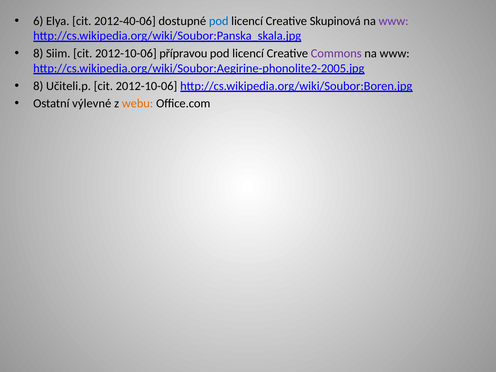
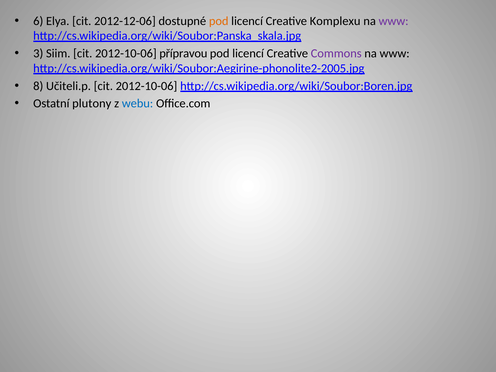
2012-40-06: 2012-40-06 -> 2012-12-06 (125, 21)
pod colour: blue -> orange (219, 21)
Skupinová: Skupinová -> Komplexu (335, 21)
8: 8 -> 3 (38, 53)
výlevné: výlevné -> plutony (92, 104)
webu colour: orange -> blue (138, 104)
